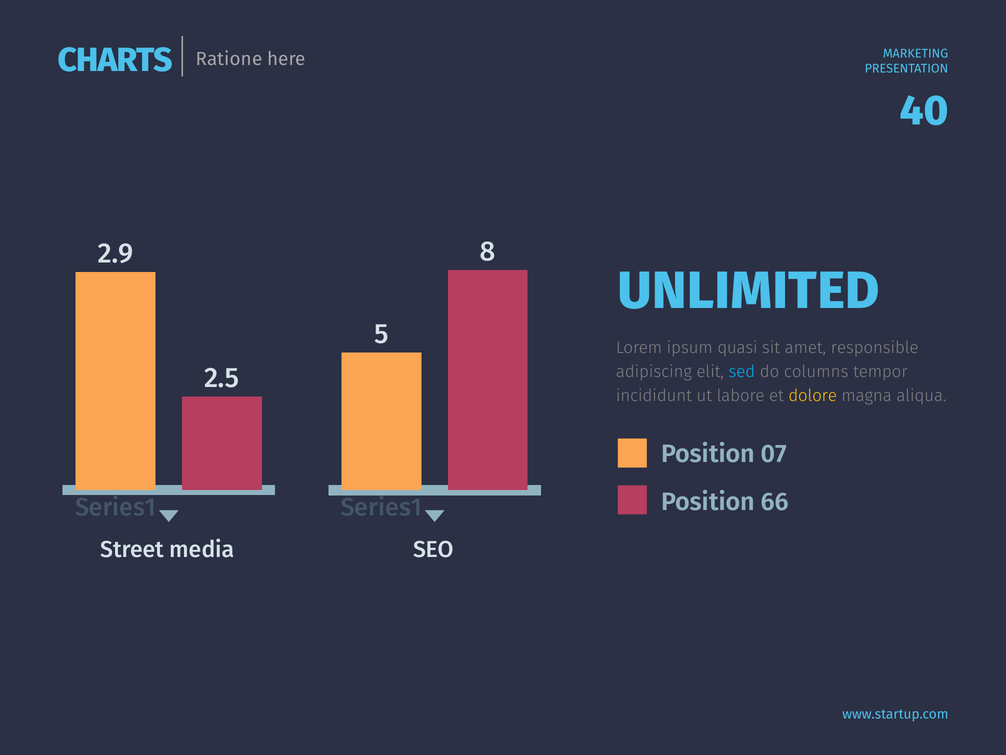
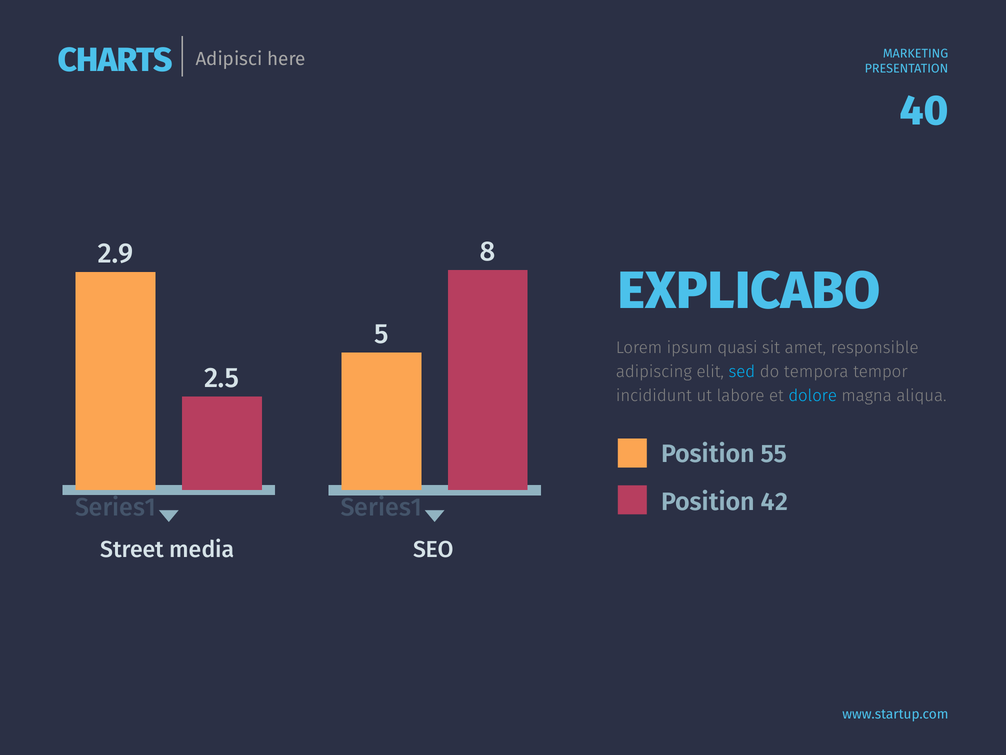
Ratione: Ratione -> Adipisci (229, 59)
UNLIMITED: UNLIMITED -> EXPLICABO (749, 291)
columns: columns -> tempora (816, 371)
dolore colour: yellow -> light blue (813, 396)
07: 07 -> 55 (774, 454)
66: 66 -> 42 (774, 501)
